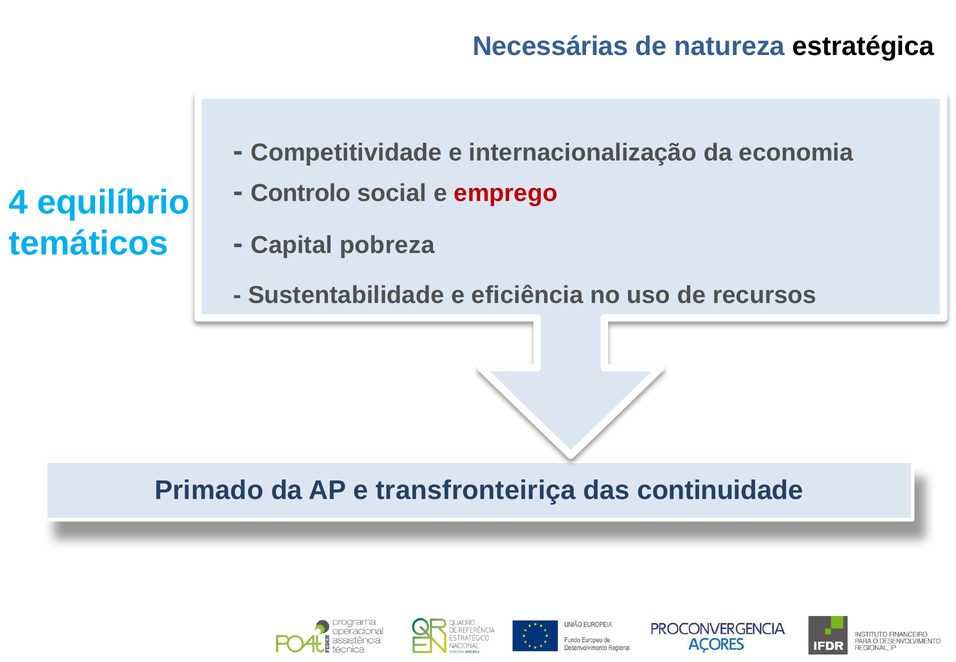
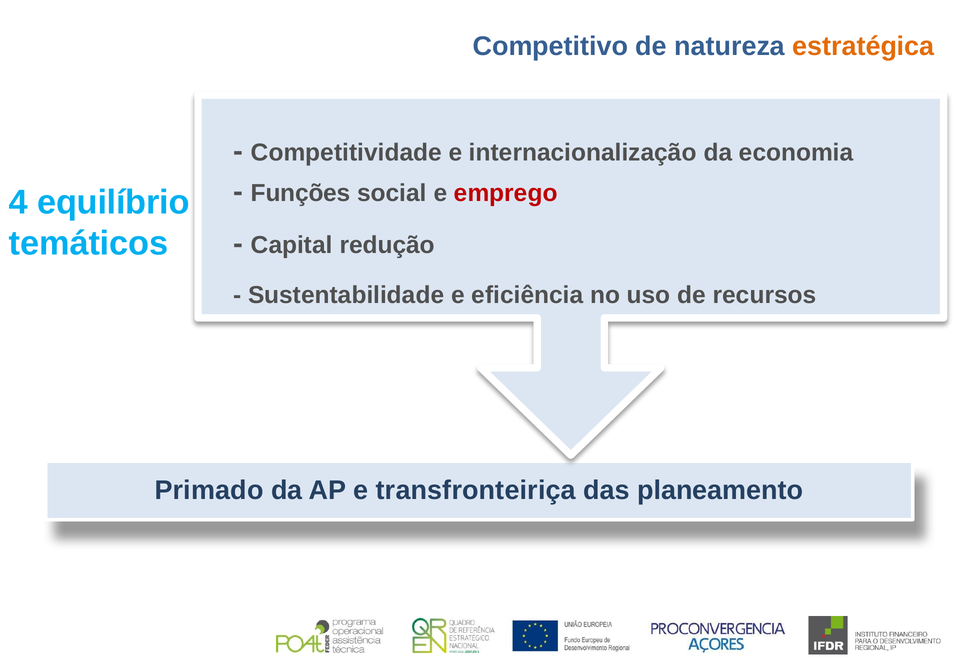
Necessárias: Necessárias -> Competitivo (550, 46)
estratégica colour: black -> orange (863, 46)
Controlo: Controlo -> Funções (301, 193)
pobreza: pobreza -> redução (387, 245)
continuidade: continuidade -> planeamento (720, 490)
